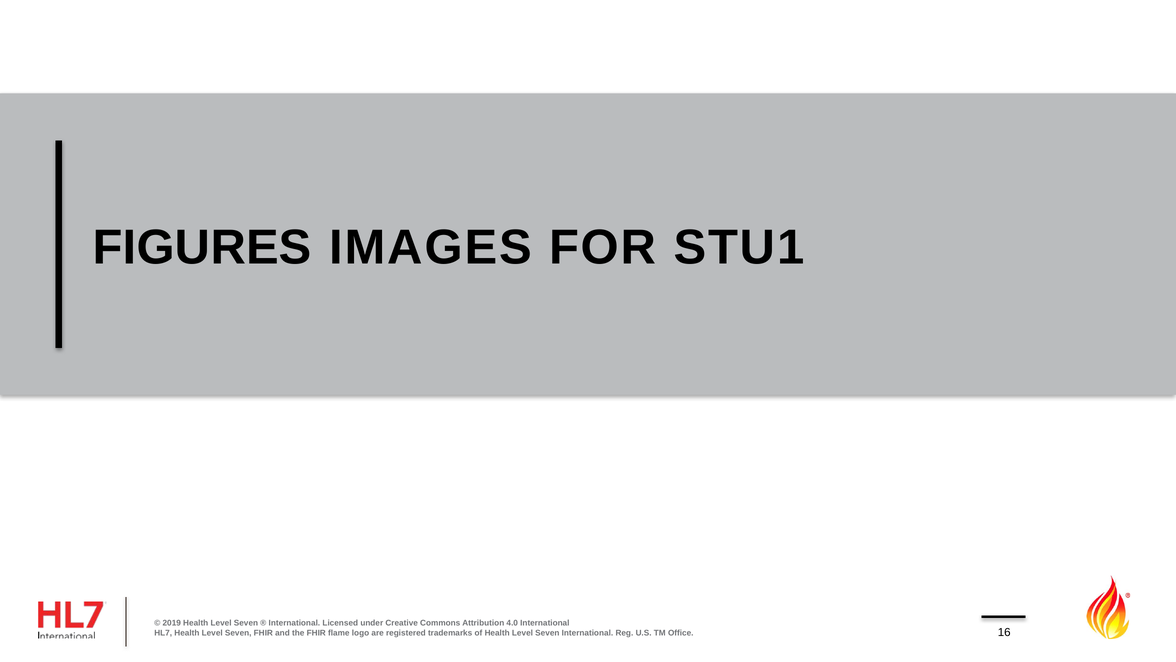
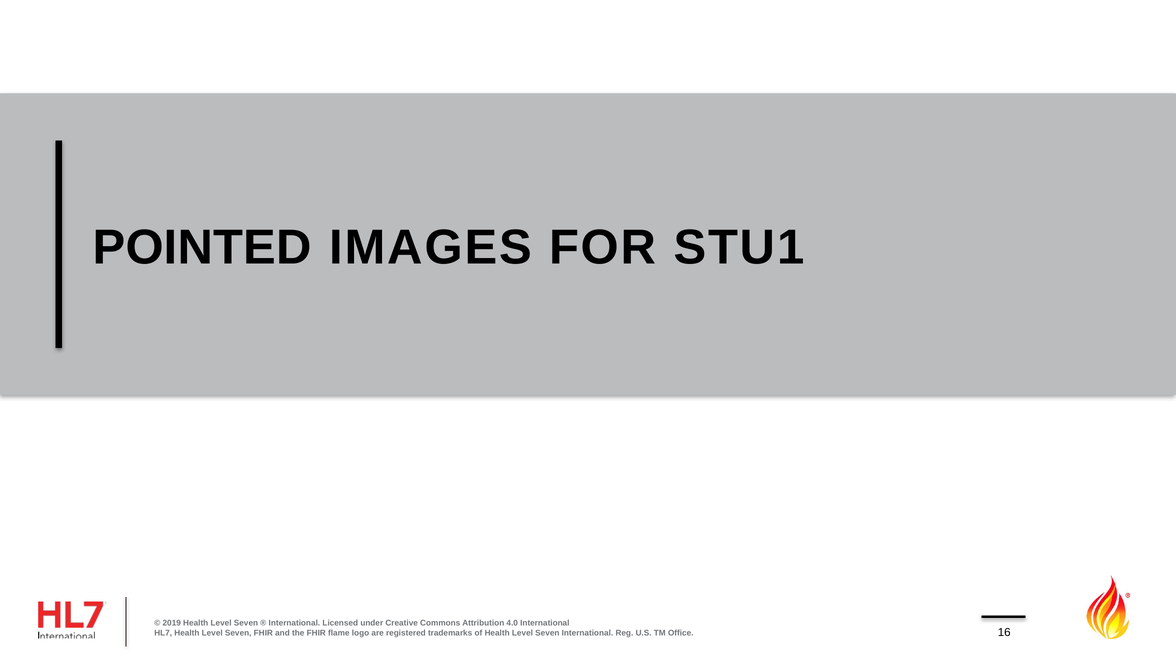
FIGURES: FIGURES -> POINTED (202, 247)
